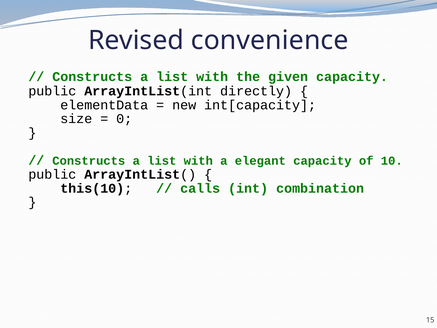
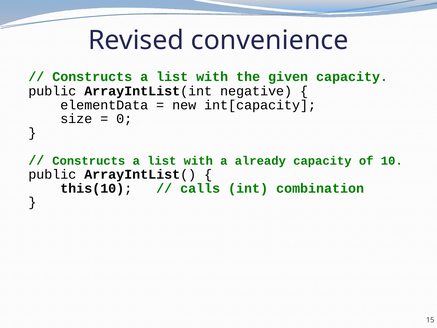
directly: directly -> negative (256, 91)
elegant: elegant -> already (260, 161)
